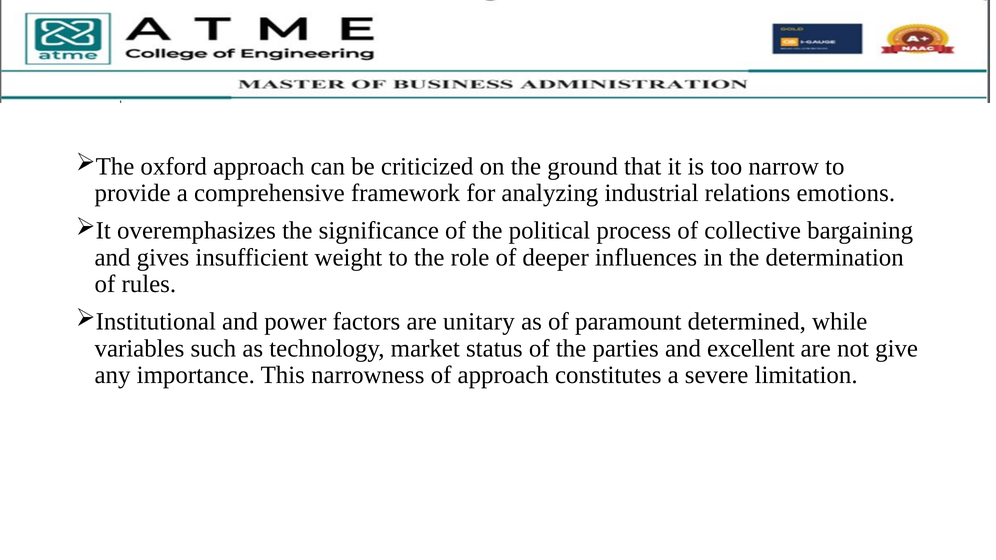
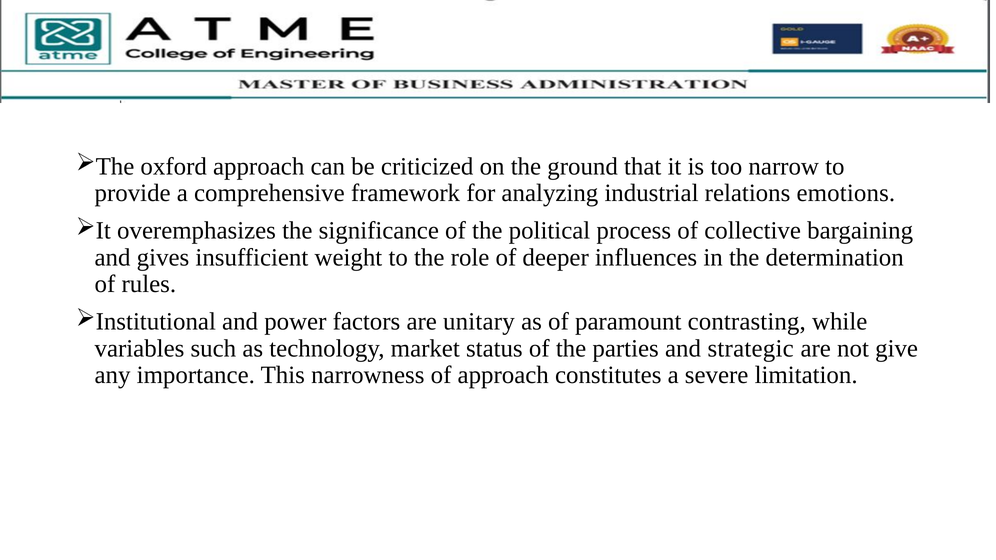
determined: determined -> contrasting (747, 322)
excellent: excellent -> strategic (751, 348)
